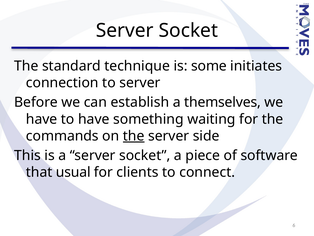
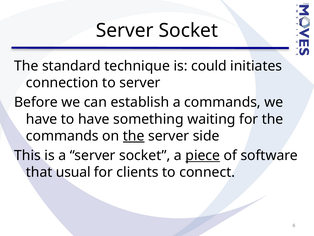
some: some -> could (209, 66)
a themselves: themselves -> commands (222, 102)
piece underline: none -> present (203, 155)
